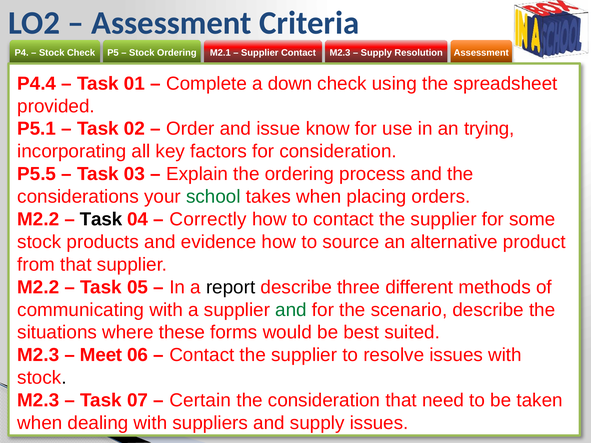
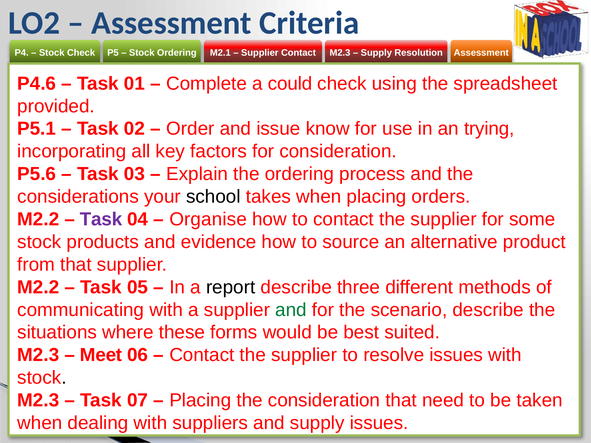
P4.4: P4.4 -> P4.6 (37, 84)
down: down -> could (290, 84)
P5.5: P5.5 -> P5.6 (37, 174)
school colour: green -> black (213, 197)
Task colour: black -> purple (101, 219)
Correctly: Correctly -> Organise (208, 219)
Certain: Certain -> Placing (200, 401)
